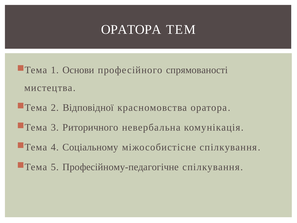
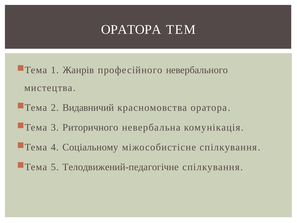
Основи: Основи -> Жанрів (78, 70)
спрямованості: спрямованості -> невербального (197, 70)
Відповідної: Відповідної -> Видавничий (88, 108)
Професійному-педагогічне: Професійному-педагогічне -> Телодвижений-педагогічне (121, 167)
